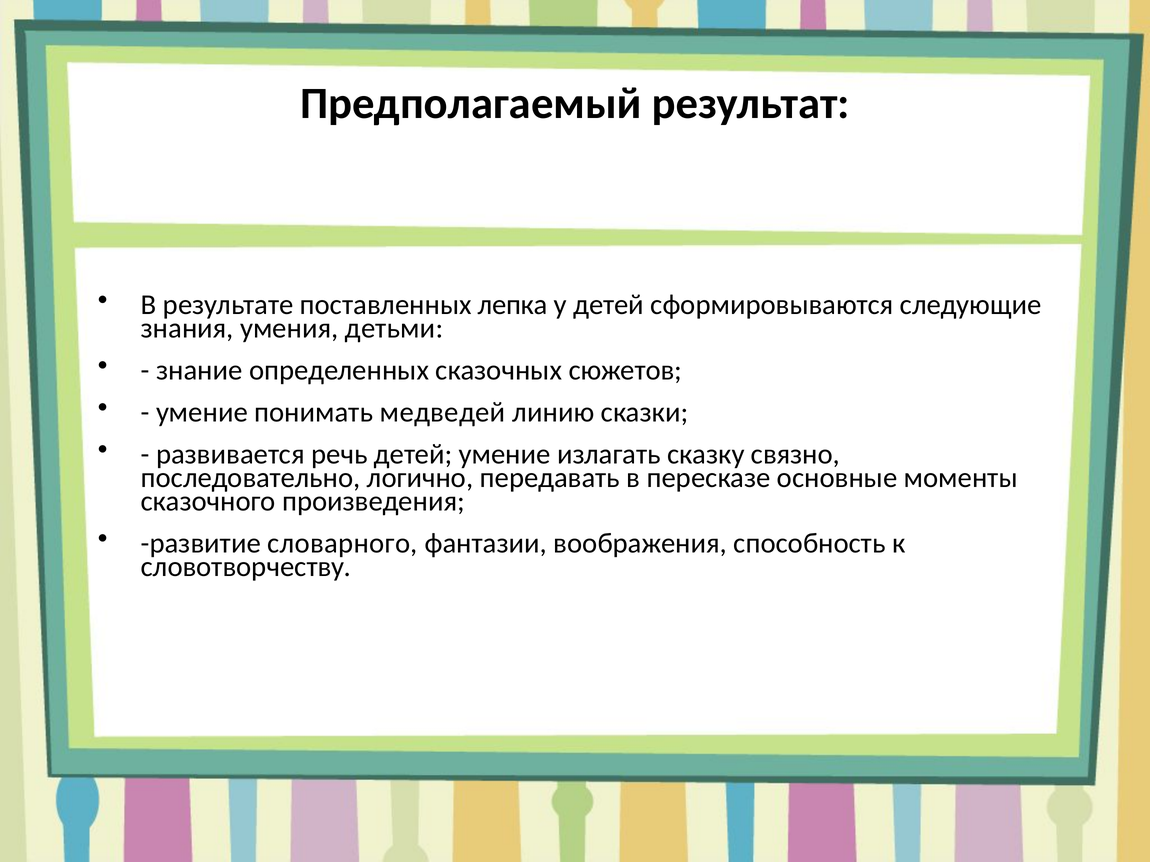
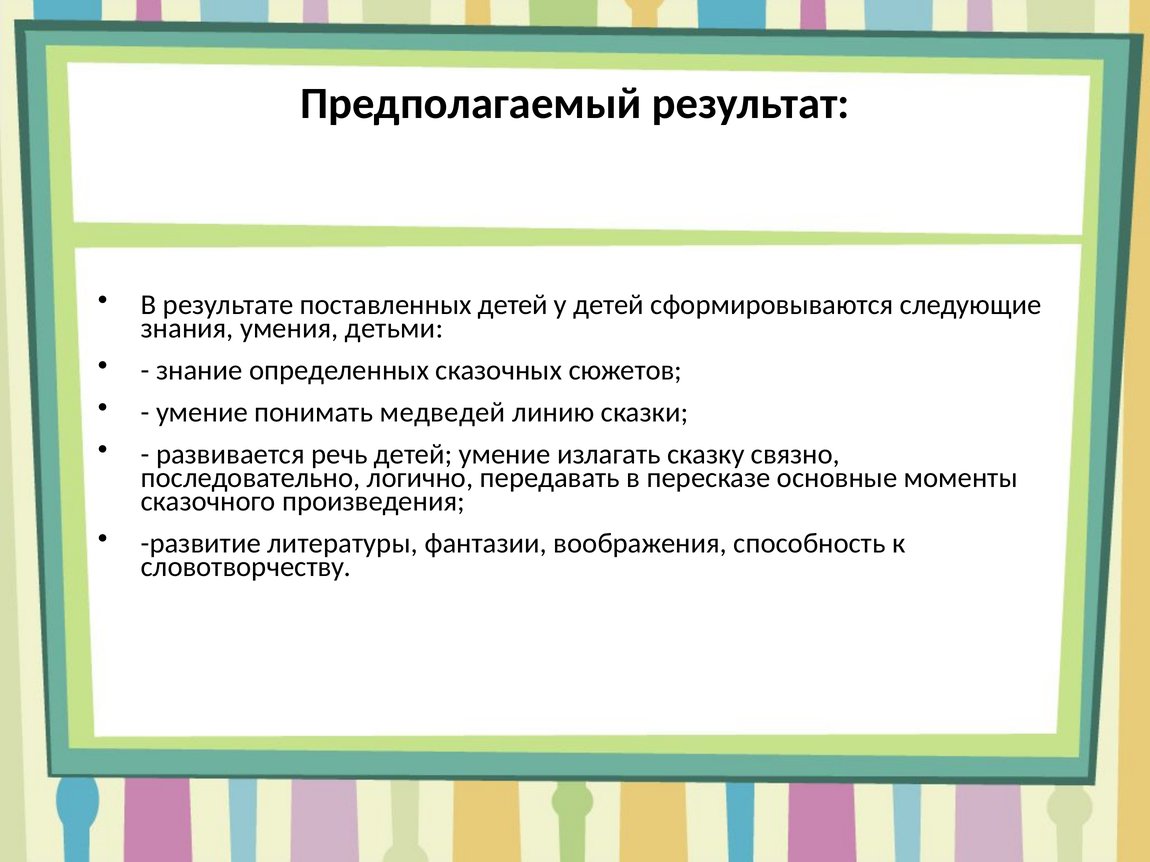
поставленных лепка: лепка -> детей (513, 305)
словарного: словарного -> литературы (343, 544)
